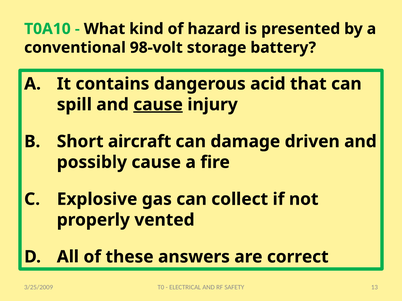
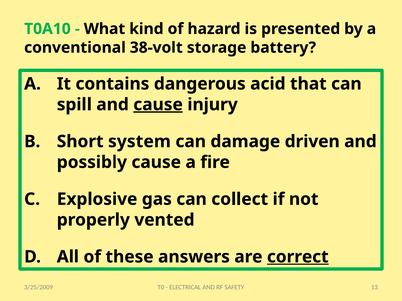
98-volt: 98-volt -> 38-volt (156, 48)
aircraft: aircraft -> system (139, 142)
correct underline: none -> present (298, 257)
